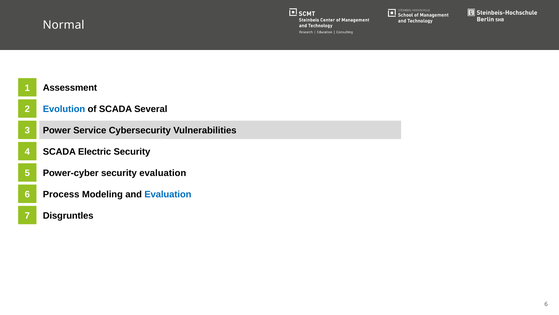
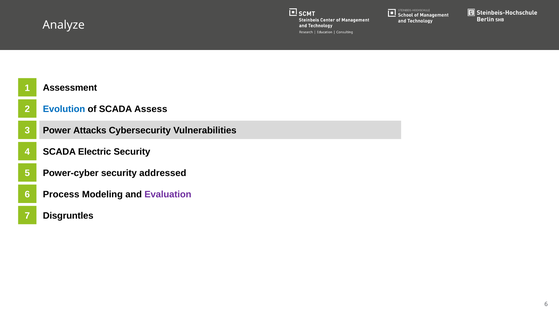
Normal: Normal -> Analyze (64, 25)
Several: Several -> Assess (151, 109)
Service: Service -> Attacks (90, 130)
security evaluation: evaluation -> addressed (163, 173)
Evaluation colour: blue -> purple (168, 194)
